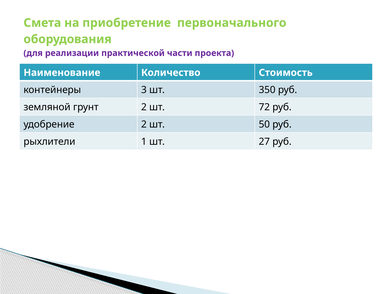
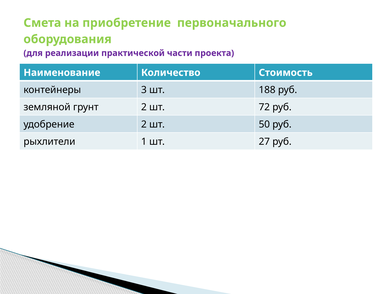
350: 350 -> 188 (267, 90)
